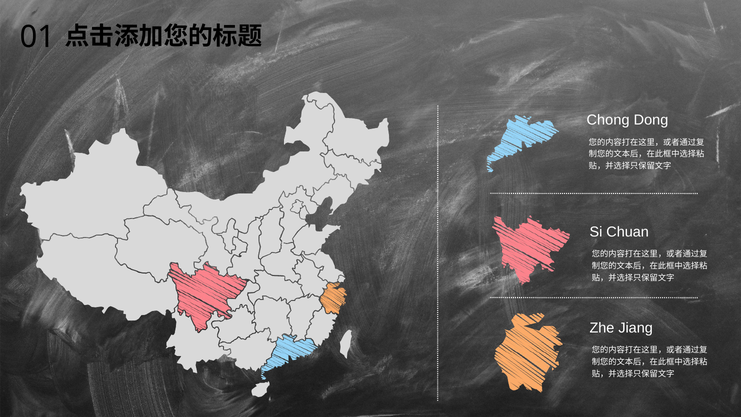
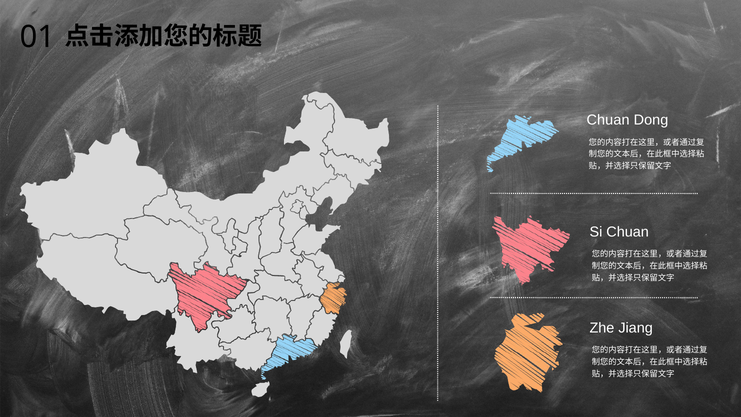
Chong: Chong -> Chuan (608, 120)
